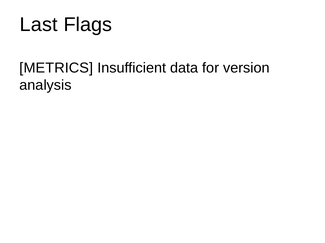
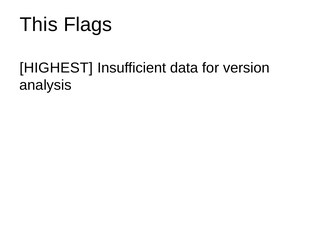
Last: Last -> This (39, 25)
METRICS: METRICS -> HIGHEST (56, 68)
